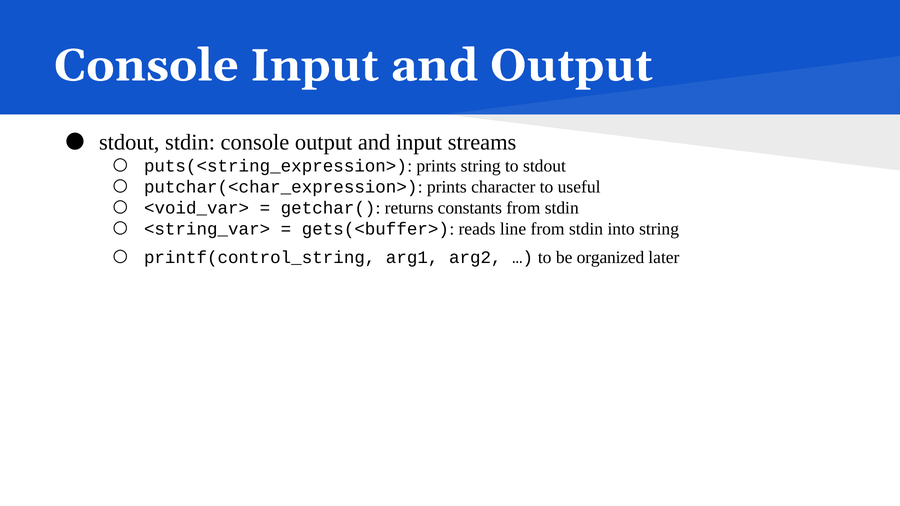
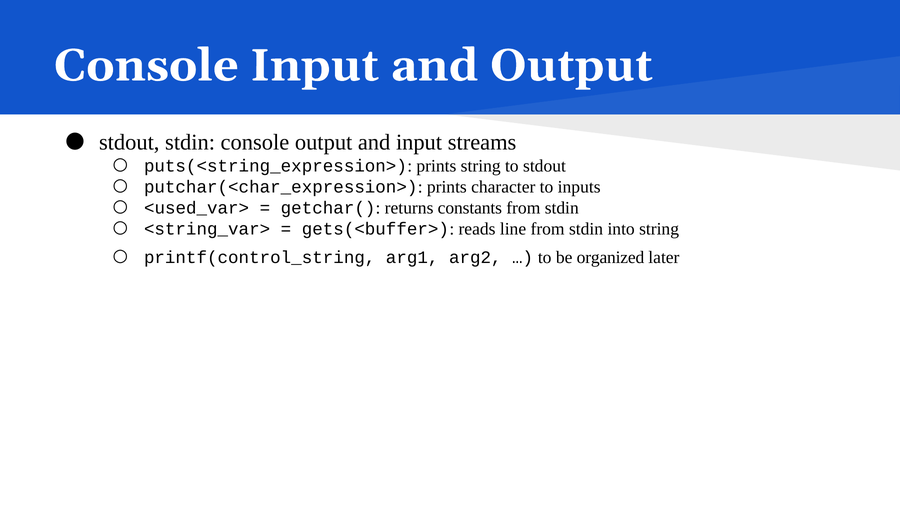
useful: useful -> inputs (579, 187)
<void_var>: <void_var> -> <used_var> (197, 208)
